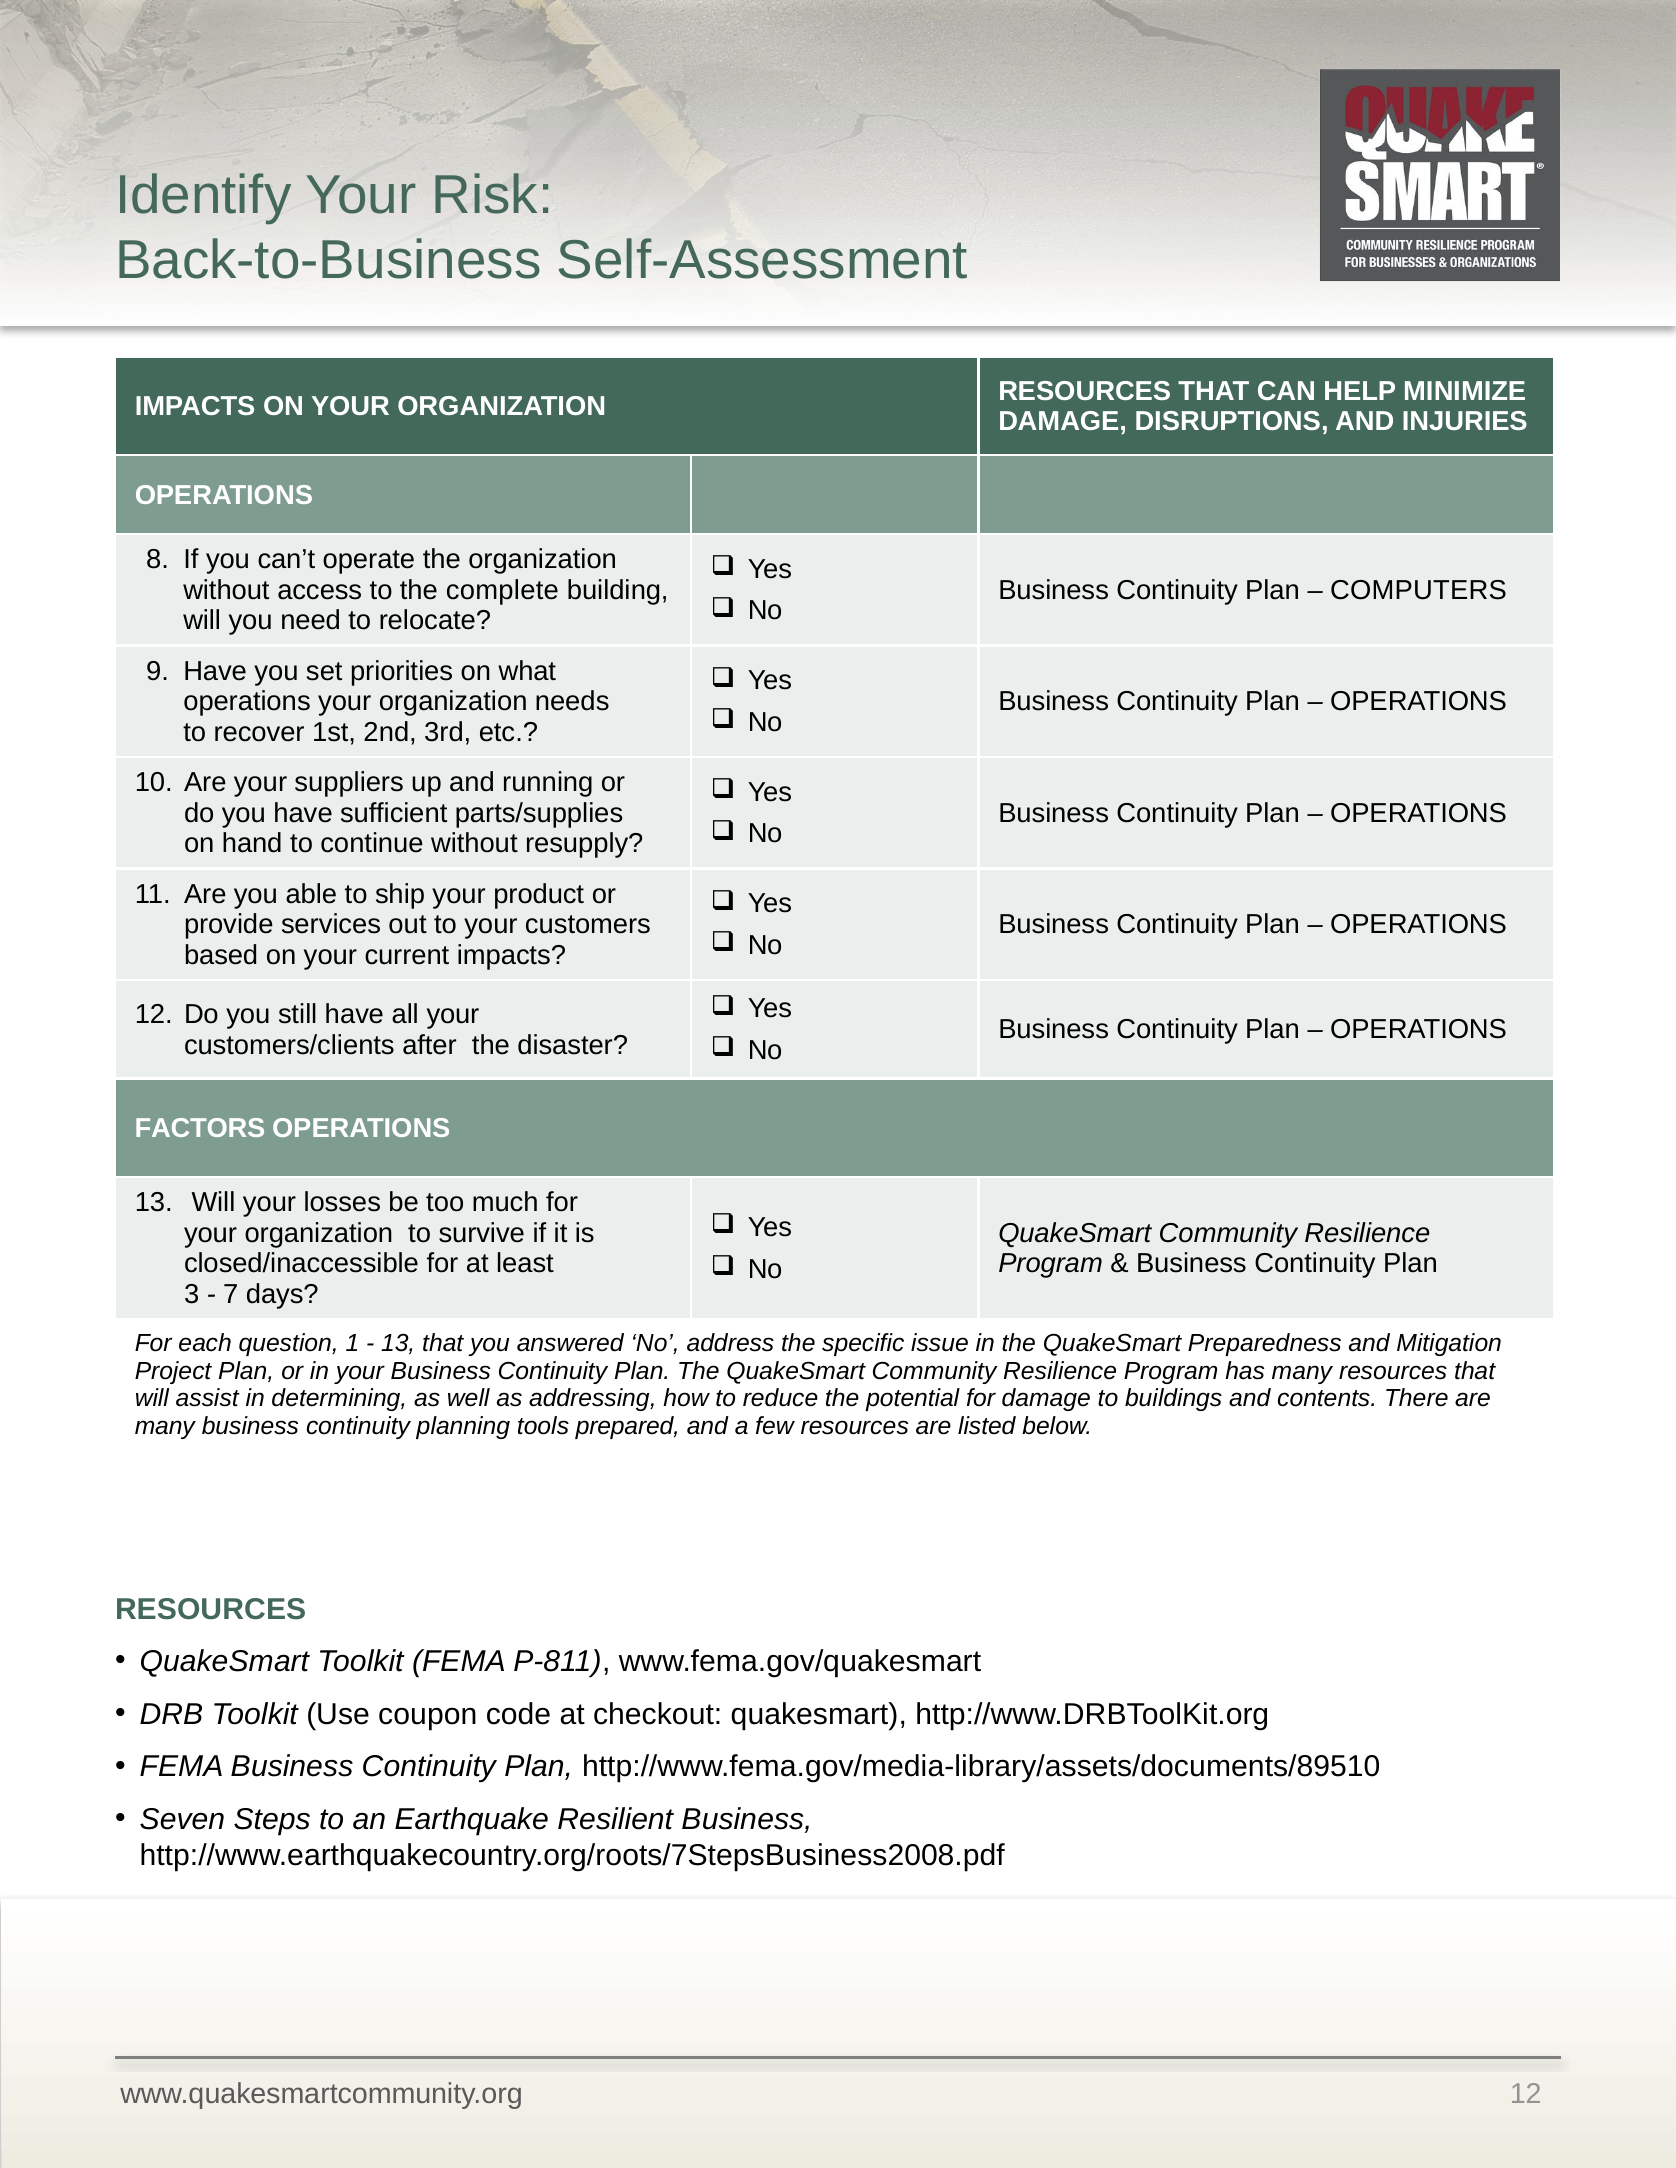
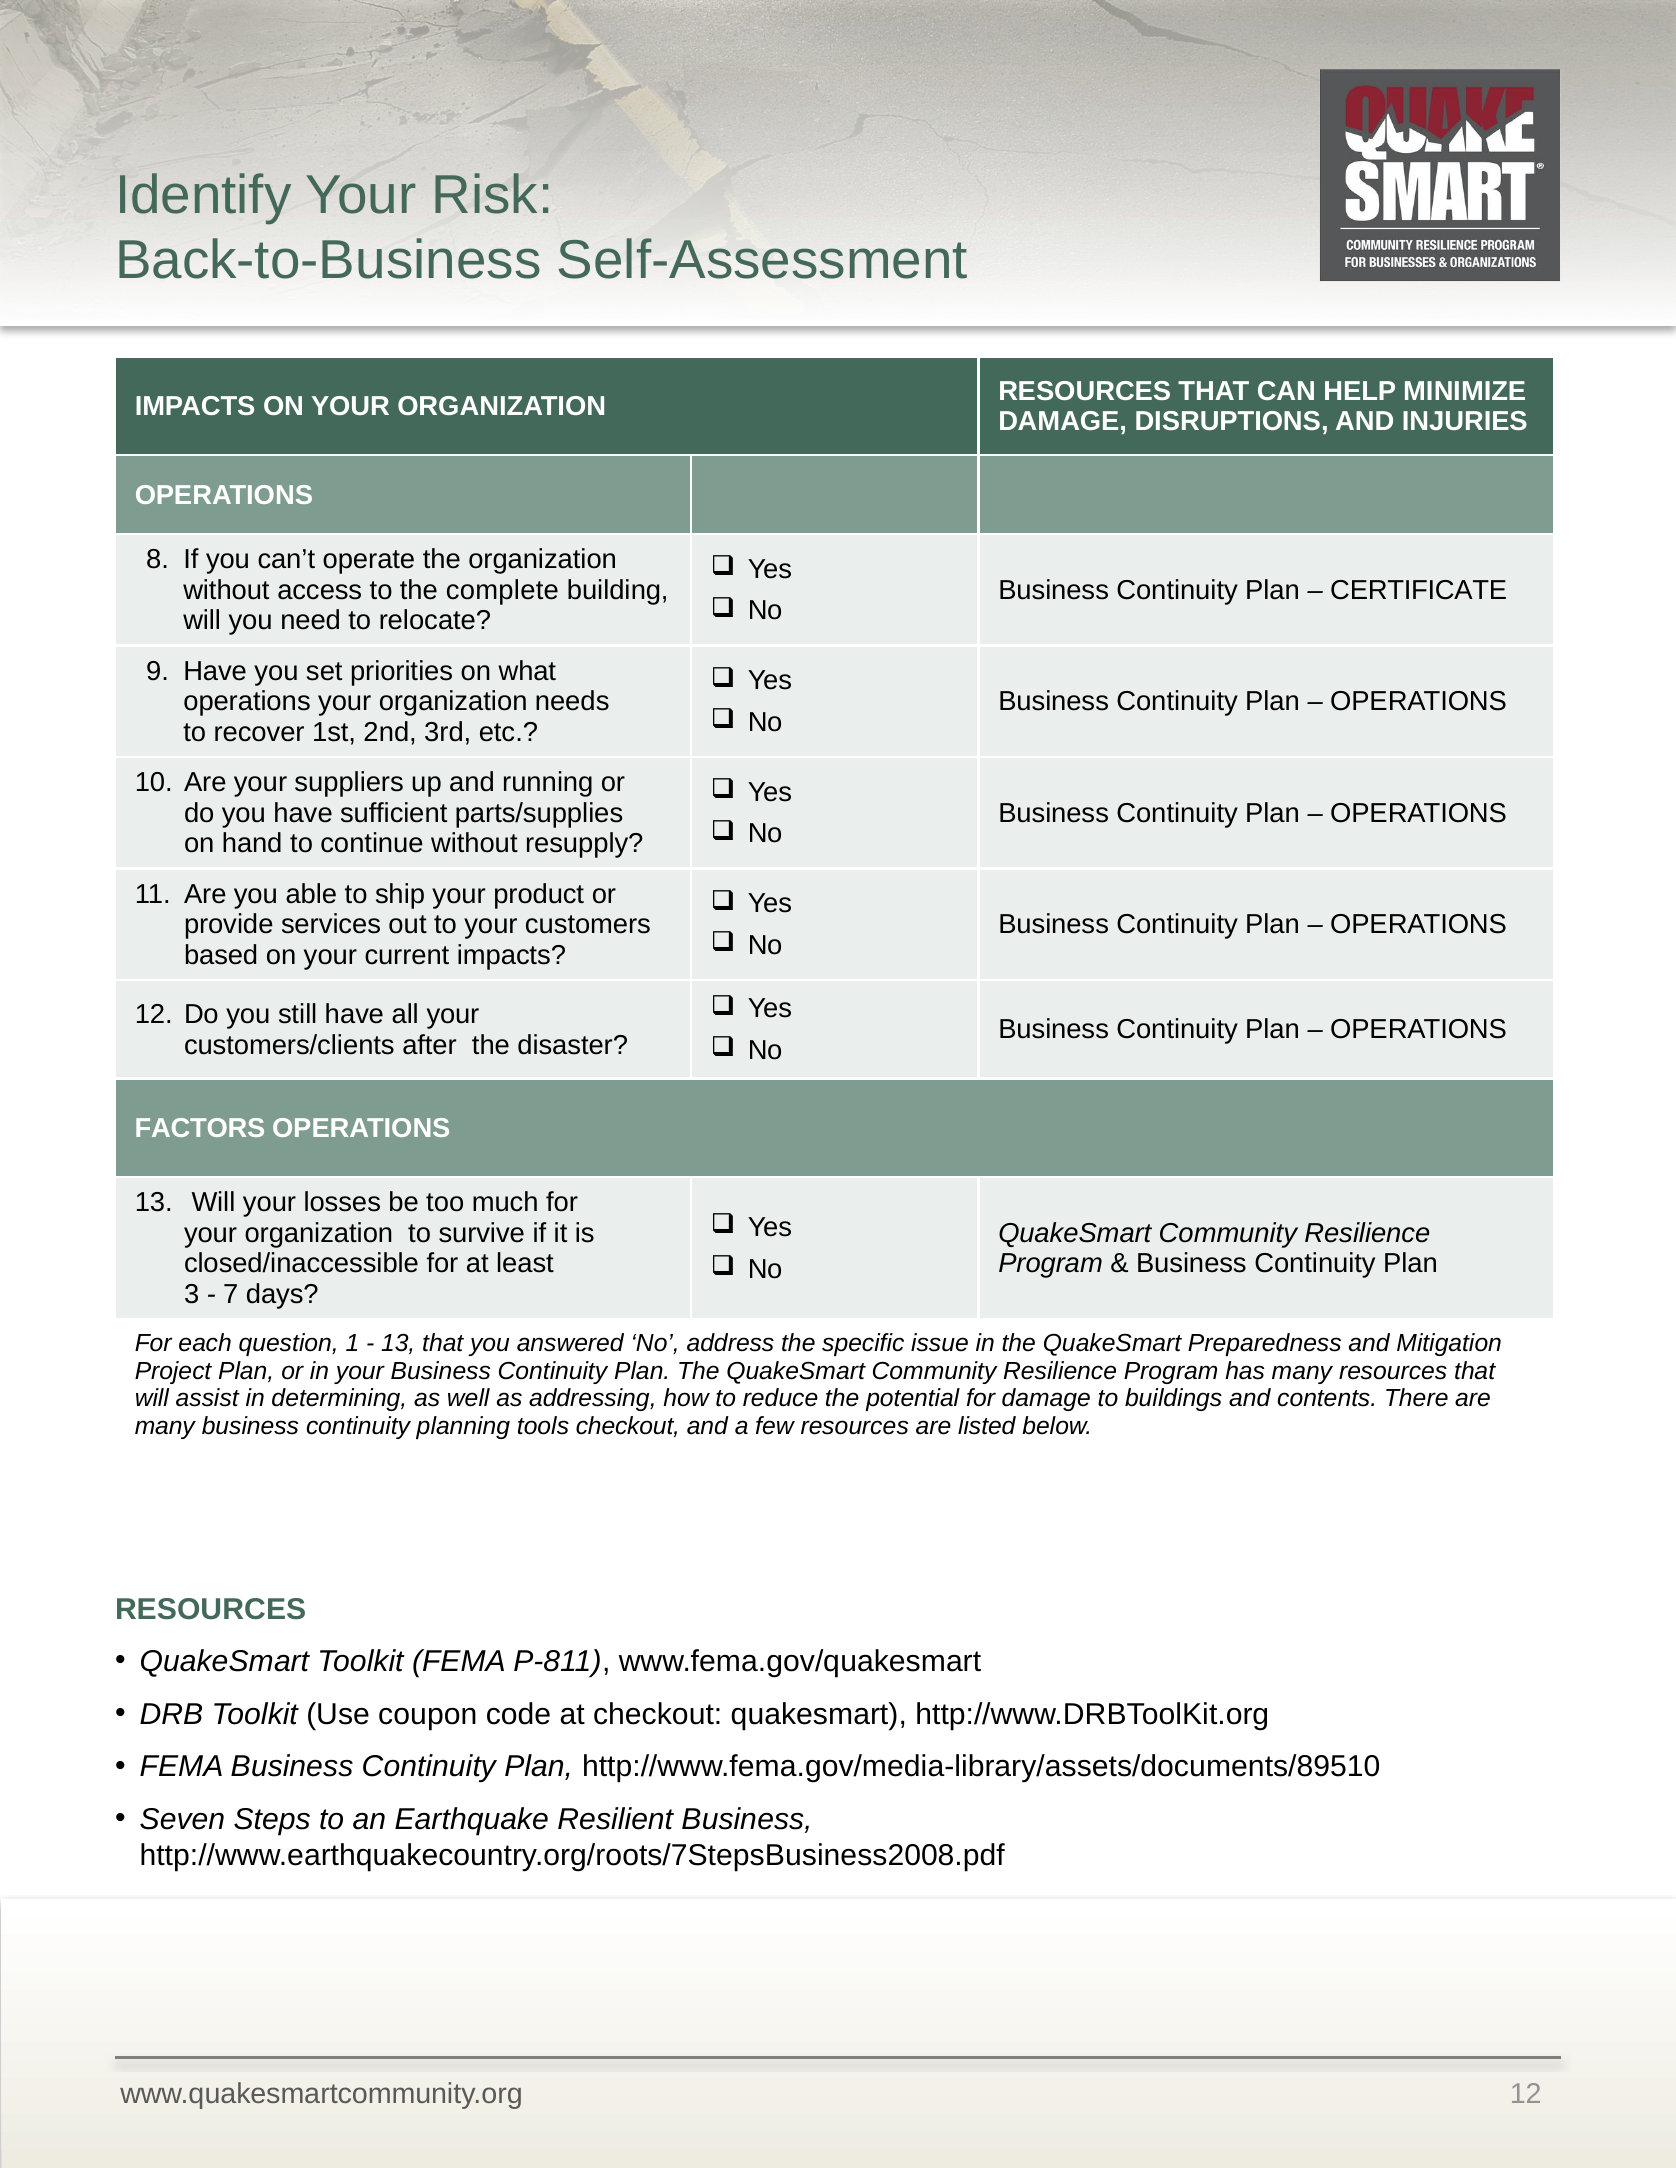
COMPUTERS: COMPUTERS -> CERTIFICATE (1419, 590)
tools prepared: prepared -> checkout (628, 1427)
